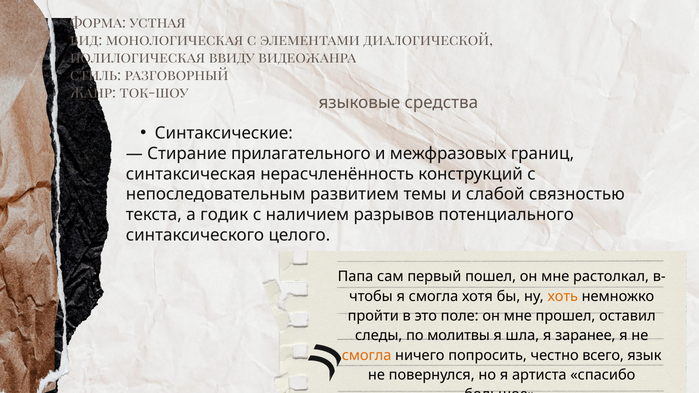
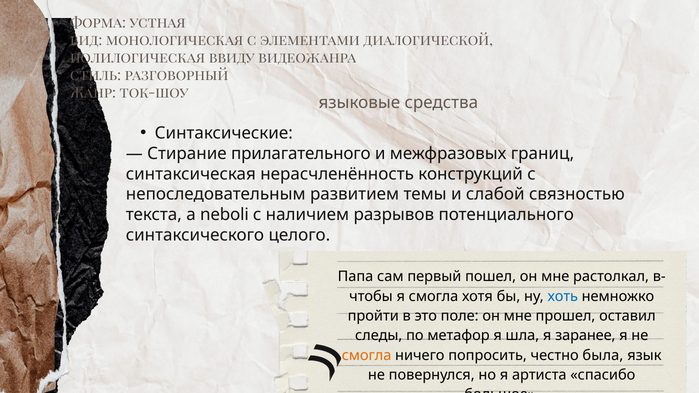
годик: годик -> neboli (224, 215)
хоть colour: orange -> blue (563, 296)
молитвы: молитвы -> метафор (459, 336)
всего: всего -> была (603, 355)
